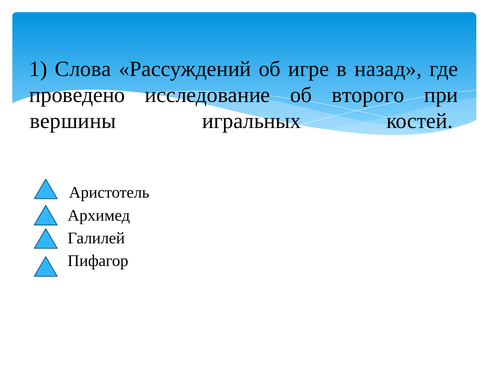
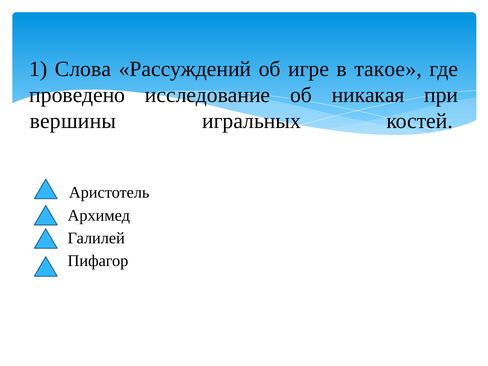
назад: назад -> такое (388, 69)
второго: второго -> никакая (368, 95)
